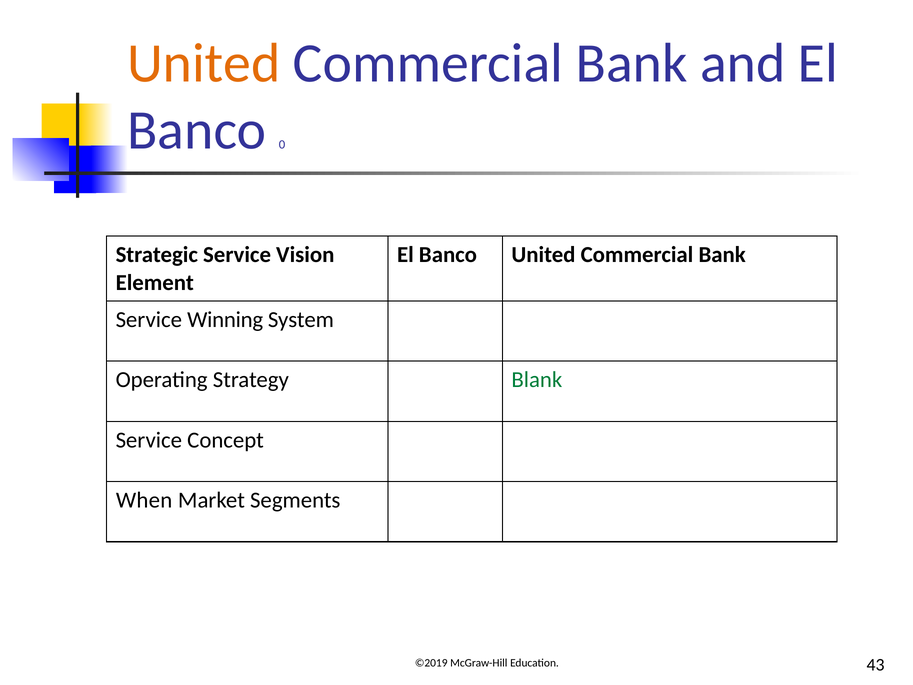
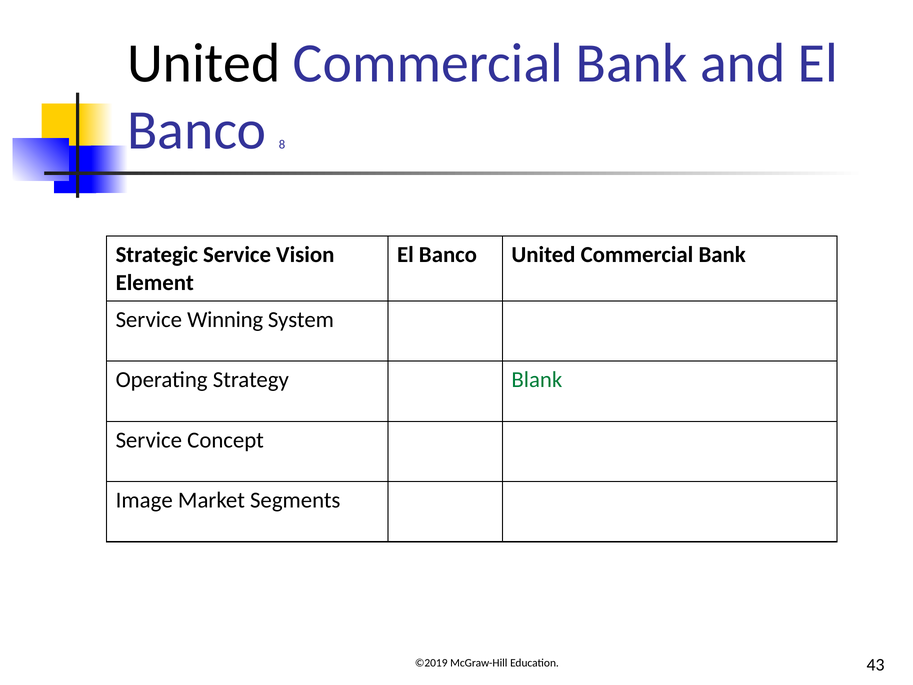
United colour: orange -> black (204, 63)
0: 0 -> 8 (282, 145)
When: When -> Image (144, 500)
